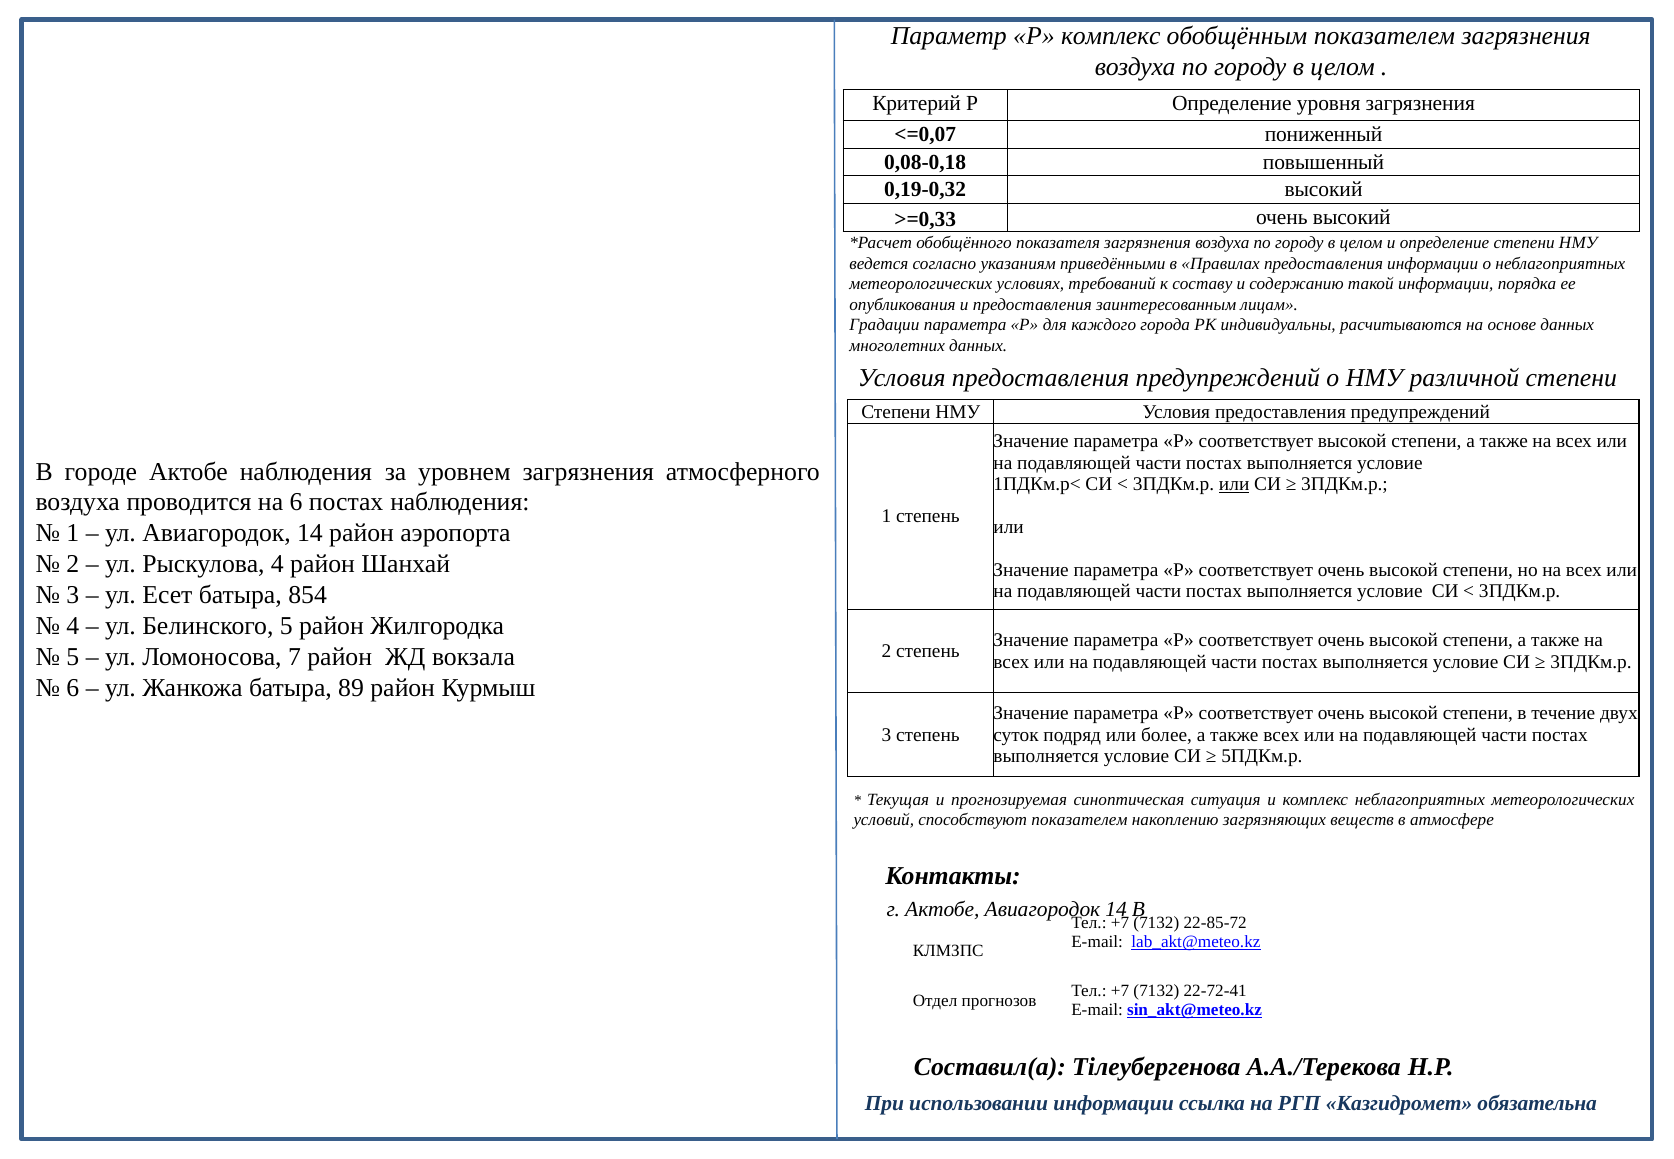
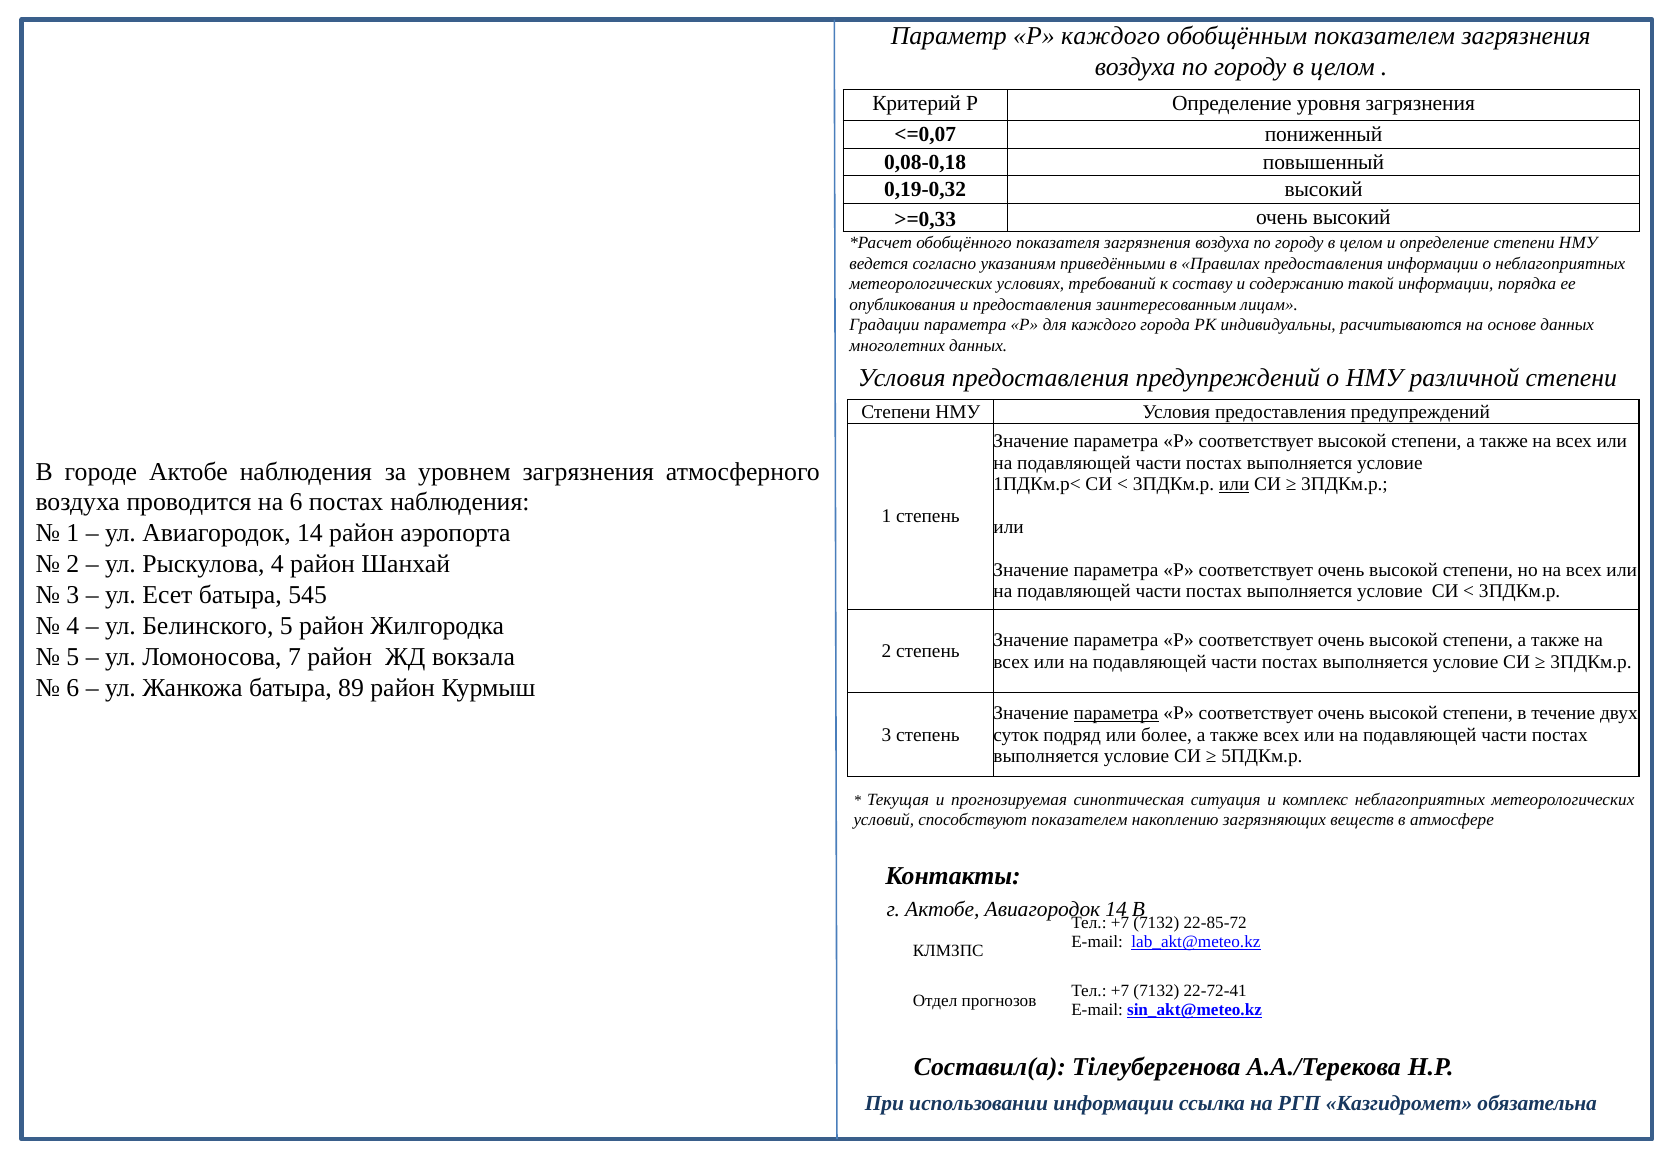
Р комплекс: комплекс -> каждого (1111, 36)
854: 854 -> 545 (308, 595)
параметра underline: none -> present (1116, 713)
